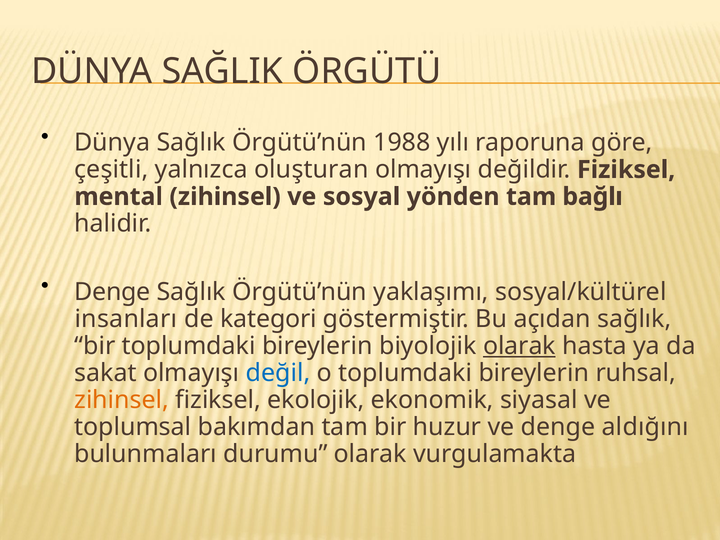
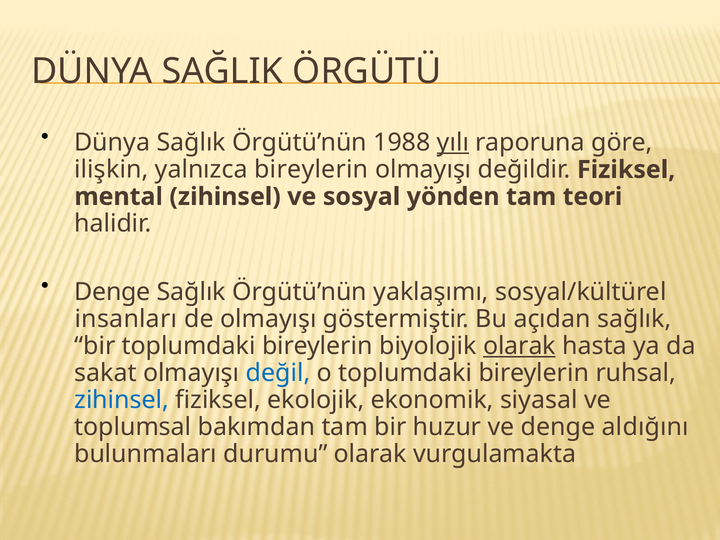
yılı underline: none -> present (453, 143)
çeşitli: çeşitli -> ilişkin (111, 170)
yalnızca oluşturan: oluşturan -> bireylerin (311, 170)
bağlı: bağlı -> teori (593, 197)
de kategori: kategori -> olmayışı (268, 319)
zihinsel colour: orange -> blue (122, 400)
